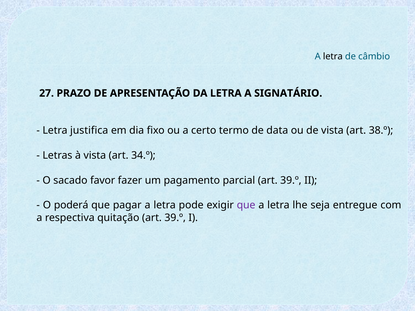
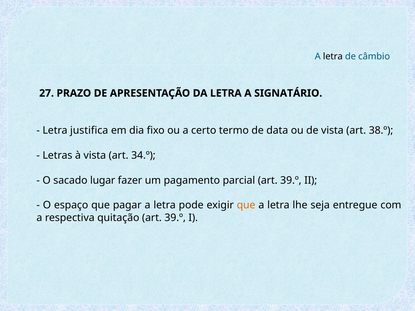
favor: favor -> lugar (103, 180)
poderá: poderá -> espaço (71, 205)
que colour: purple -> orange (246, 205)
